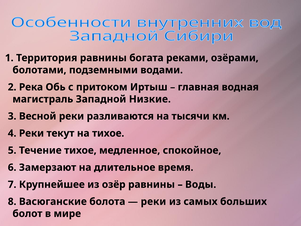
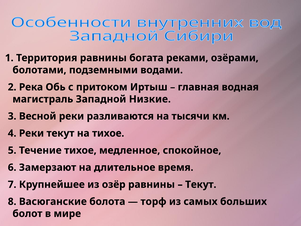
Воды: Воды -> Текут (201, 184)
реки: реки -> торф (153, 201)
